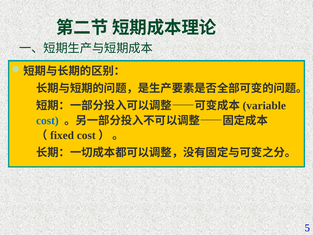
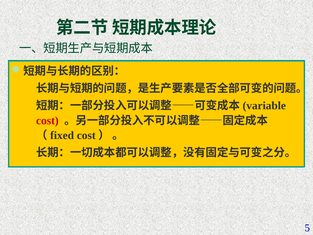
cost colour: blue -> red (47, 120)
